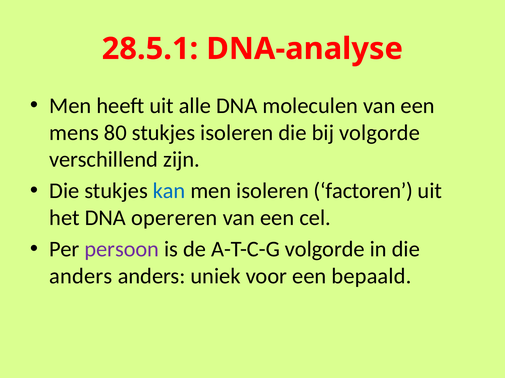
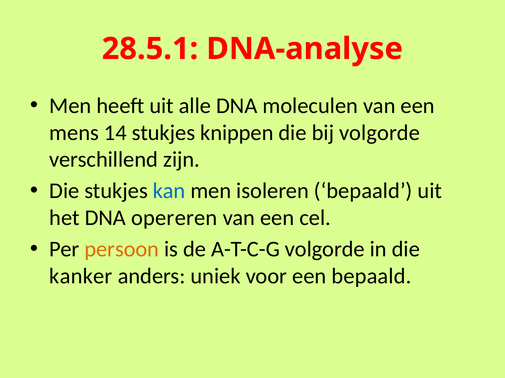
80: 80 -> 14 (115, 133)
stukjes isoleren: isoleren -> knippen (237, 133)
isoleren factoren: factoren -> bepaald (363, 191)
persoon colour: purple -> orange (122, 250)
anders: anders -> kanker (81, 277)
